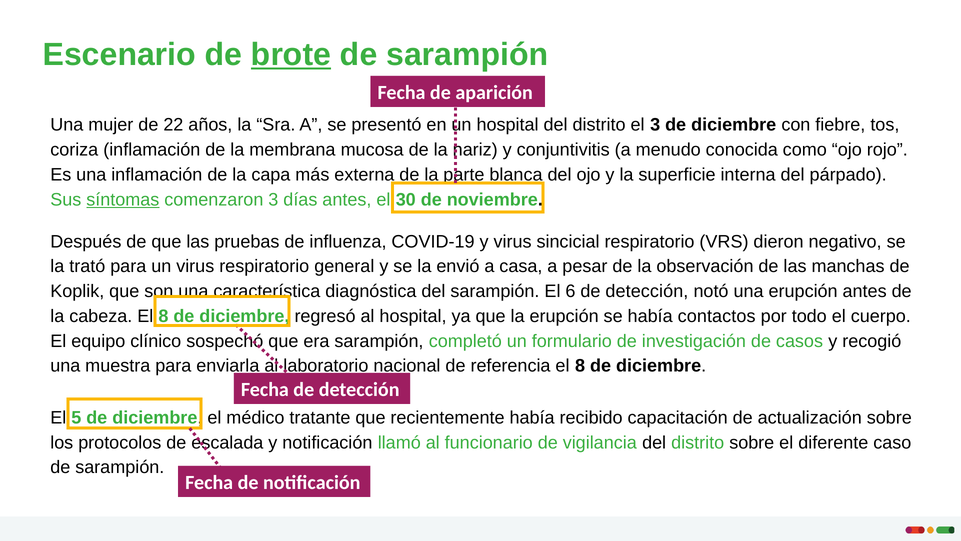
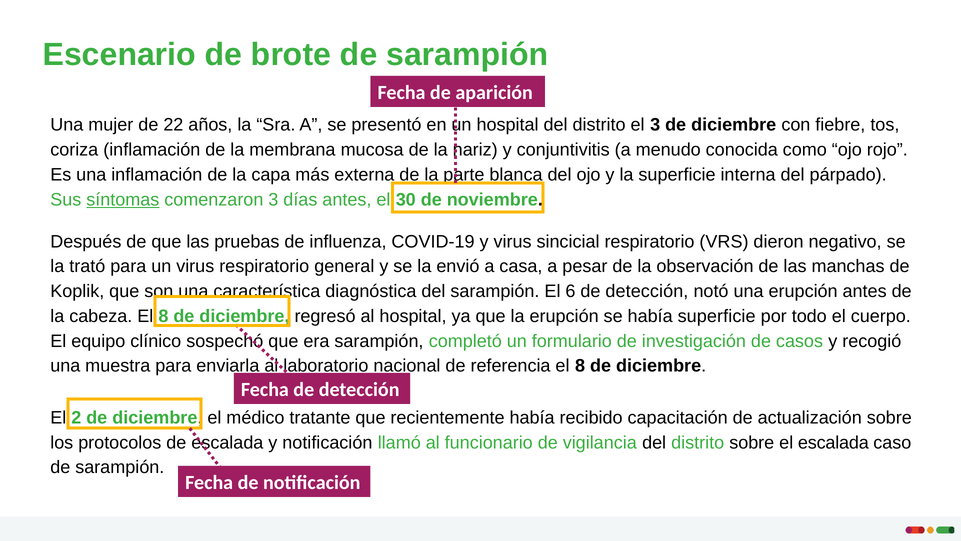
brote underline: present -> none (291, 54)
había contactos: contactos -> superficie (717, 316)
5: 5 -> 2 (76, 417)
el diferente: diferente -> escalada (833, 442)
